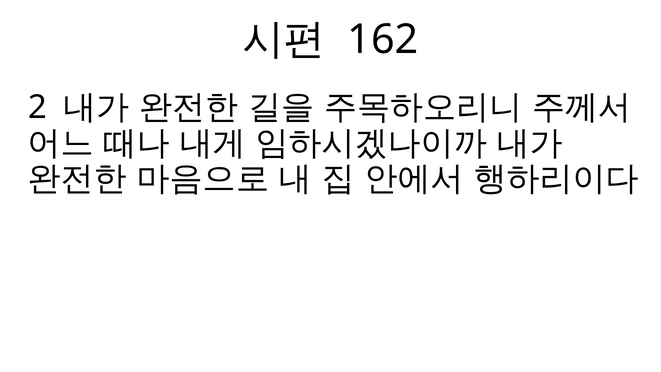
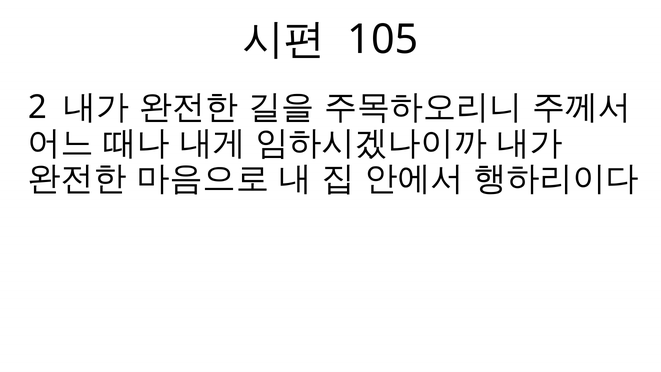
162: 162 -> 105 (383, 40)
